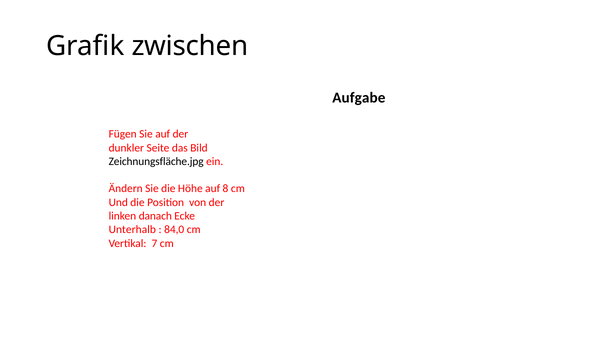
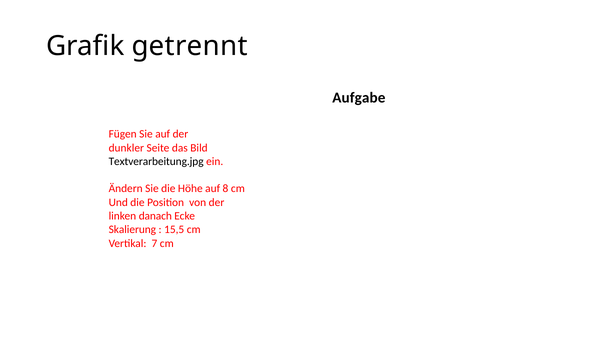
zwischen: zwischen -> getrennt (190, 46)
Zeichnungsfläche.jpg: Zeichnungsfläche.jpg -> Textverarbeitung.jpg (156, 161)
Unterhalb: Unterhalb -> Skalierung (132, 230)
84,0: 84,0 -> 15,5 (174, 230)
